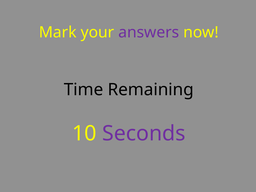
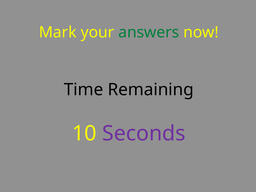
answers colour: purple -> green (149, 32)
